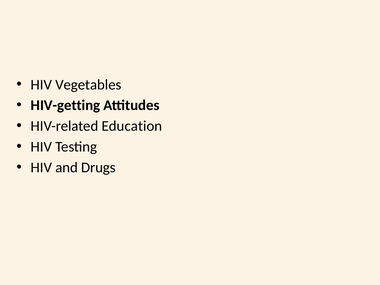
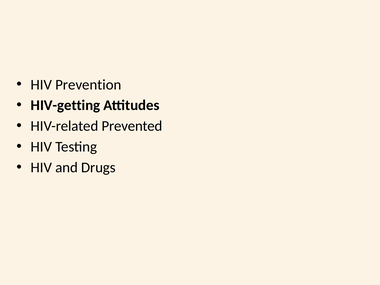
Vegetables: Vegetables -> Prevention (88, 85)
Education: Education -> Prevented (132, 126)
